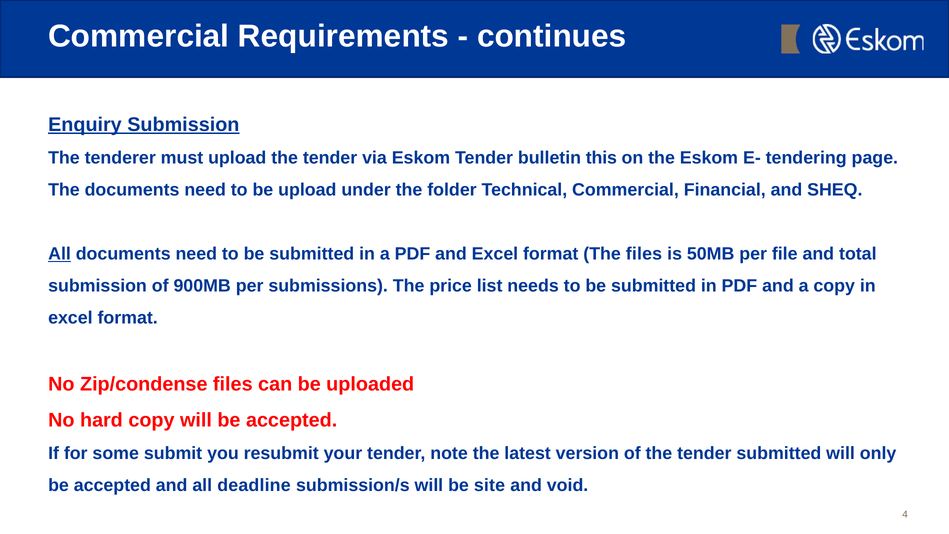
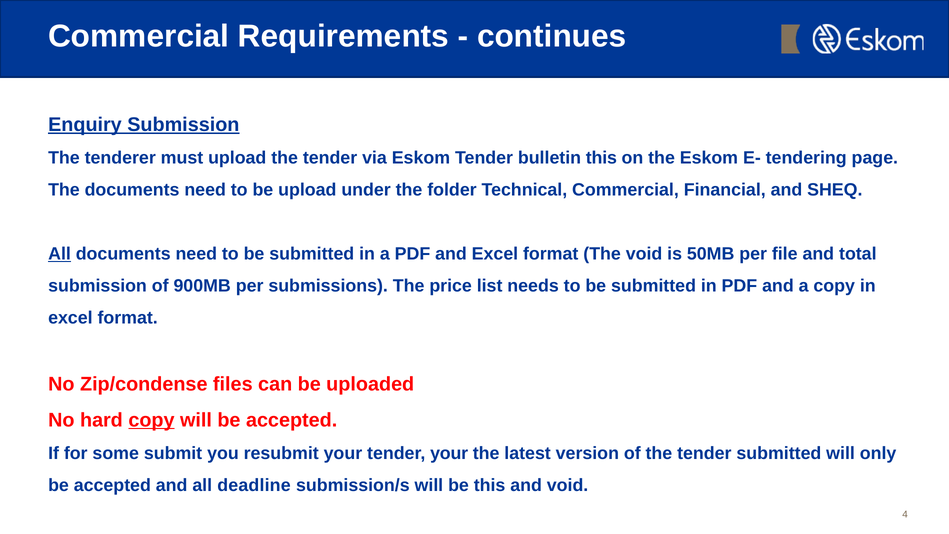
The files: files -> void (644, 254)
copy underline: none -> present (151, 420)
tender note: note -> your (449, 453)
be site: site -> this (490, 485)
